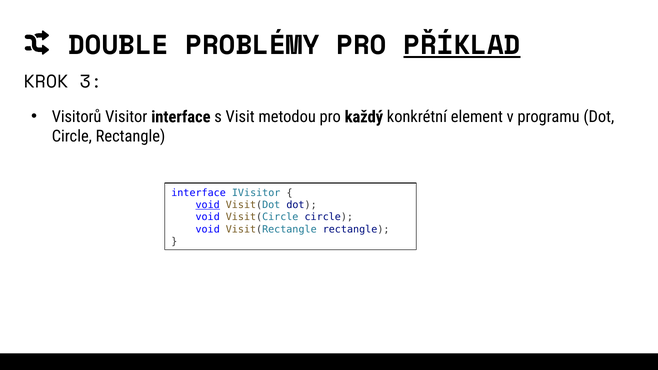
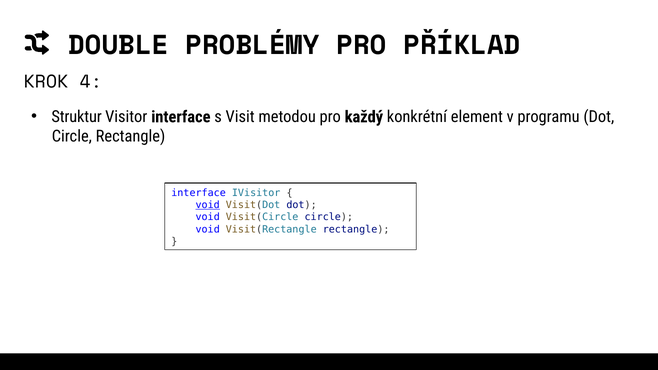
PŘÍKLAD underline: present -> none (462, 45)
3: 3 -> 4 (91, 82)
Visitorů: Visitorů -> Struktur (77, 117)
